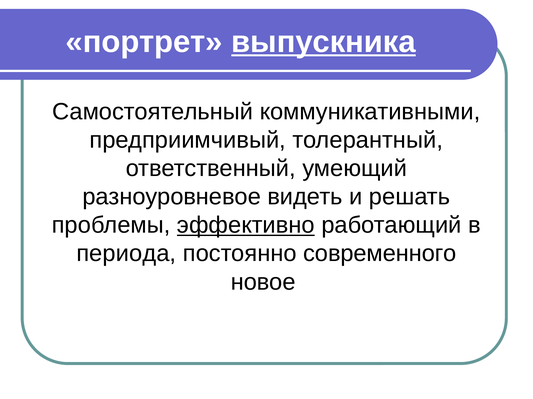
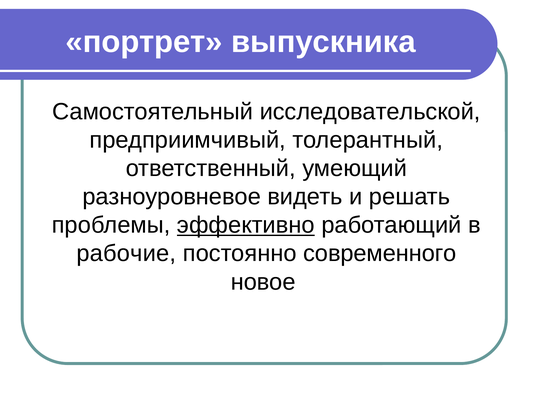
выпускника underline: present -> none (323, 42)
коммуникативными: коммуникативными -> исследовательской (370, 112)
периода: периода -> рабочие (126, 254)
